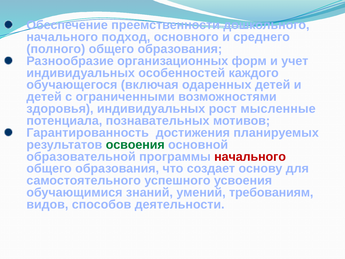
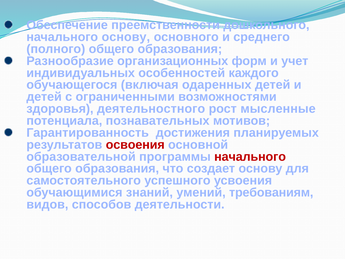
начального подход: подход -> основу (126, 37)
здоровья индивидуальных: индивидуальных -> деятельностного (151, 109)
освоения colour: green -> red (135, 145)
